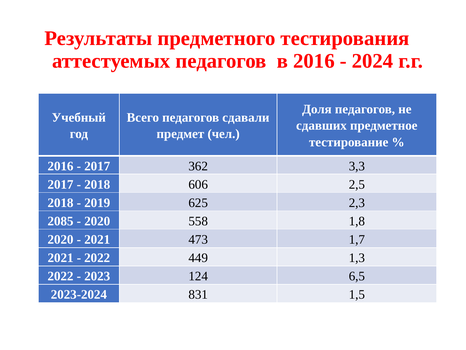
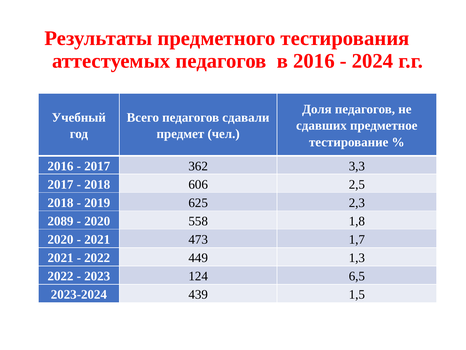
2085: 2085 -> 2089 (61, 221)
831: 831 -> 439 (198, 294)
